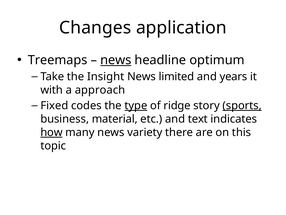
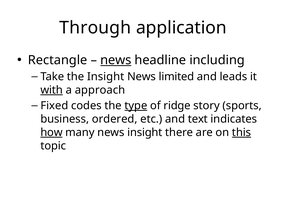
Changes: Changes -> Through (95, 28)
Treemaps: Treemaps -> Rectangle (58, 60)
optimum: optimum -> including (217, 60)
years: years -> leads (233, 76)
with underline: none -> present (52, 90)
sports underline: present -> none (242, 105)
material: material -> ordered (115, 119)
news variety: variety -> insight (145, 132)
this underline: none -> present (242, 132)
